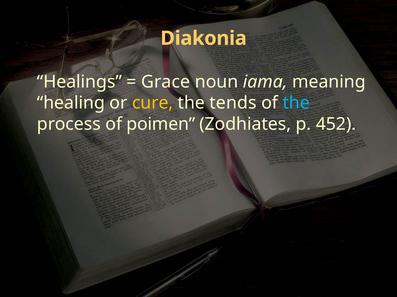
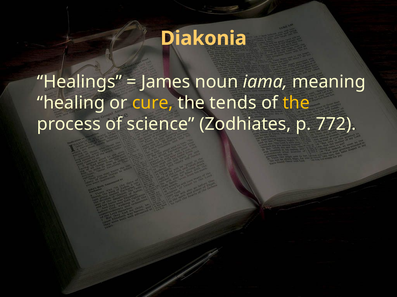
Grace: Grace -> James (166, 82)
the colour: light blue -> yellow (296, 103)
poimen: poimen -> science (161, 124)
452: 452 -> 772 (336, 124)
